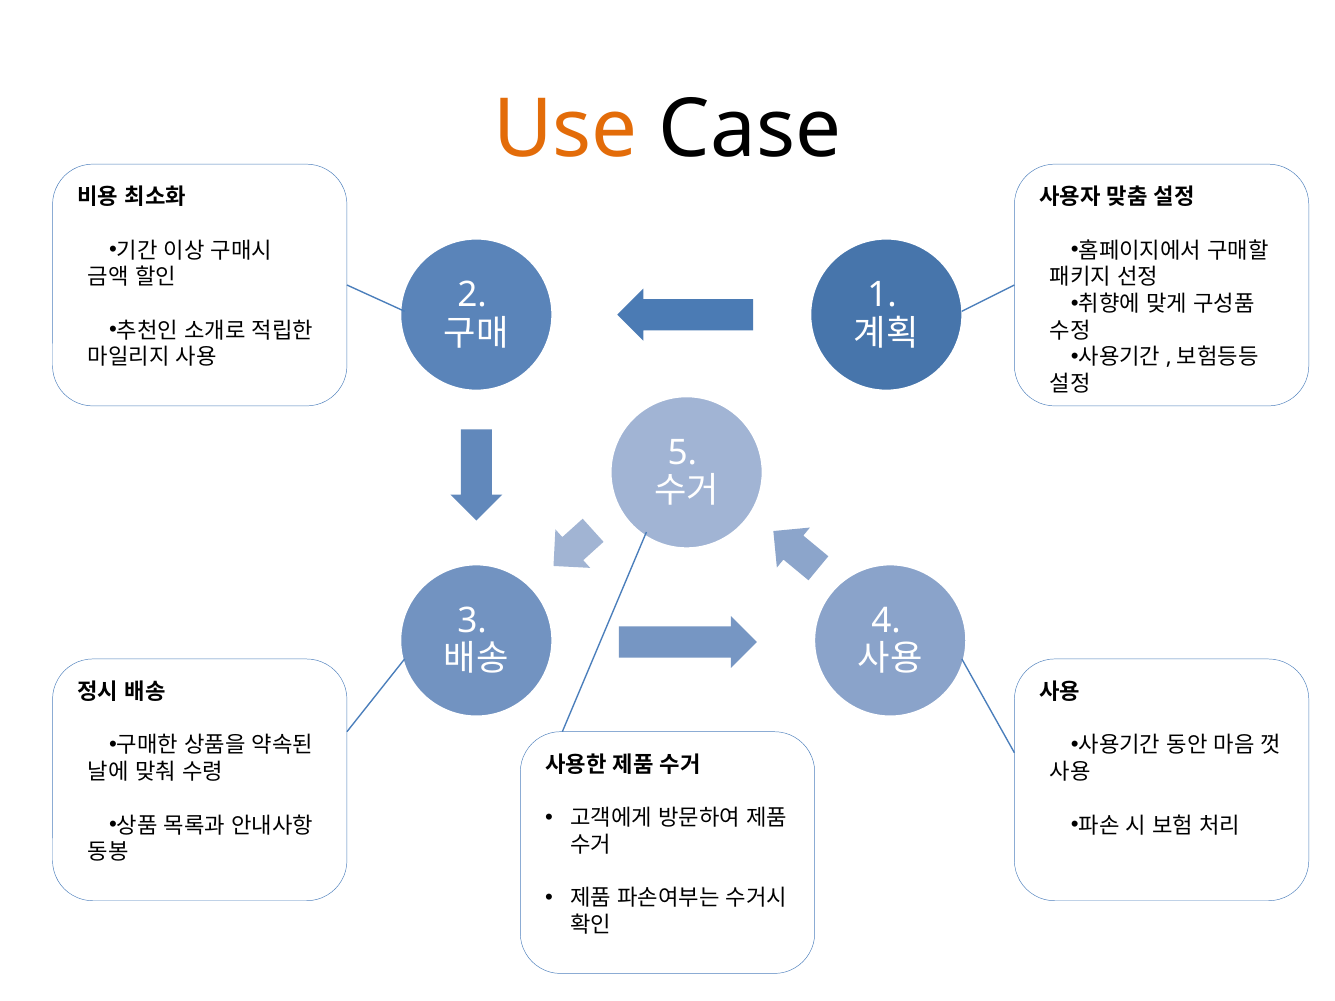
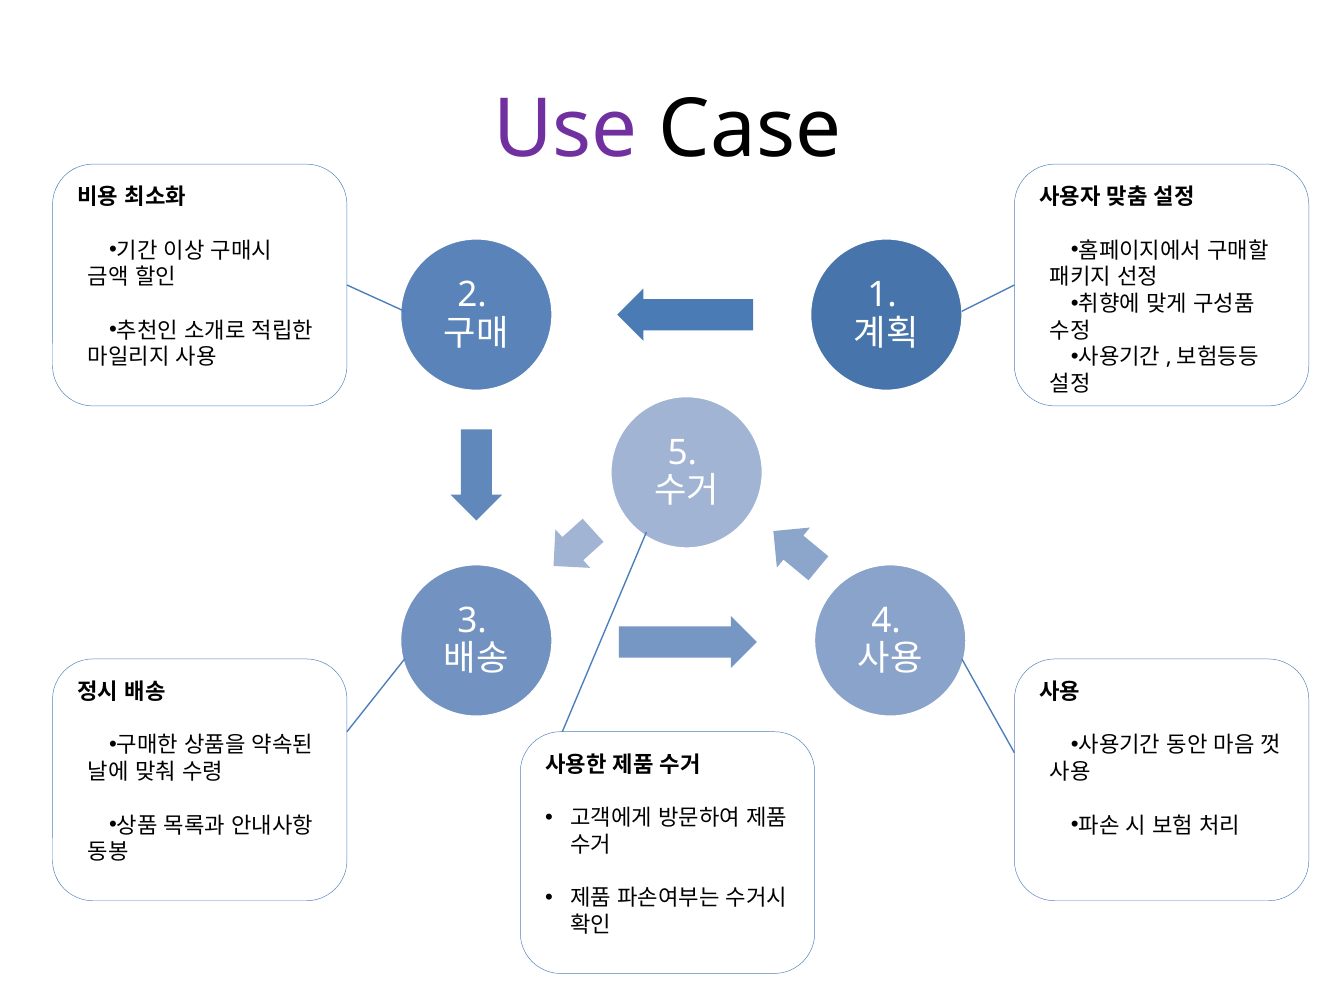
Use colour: orange -> purple (566, 129)
